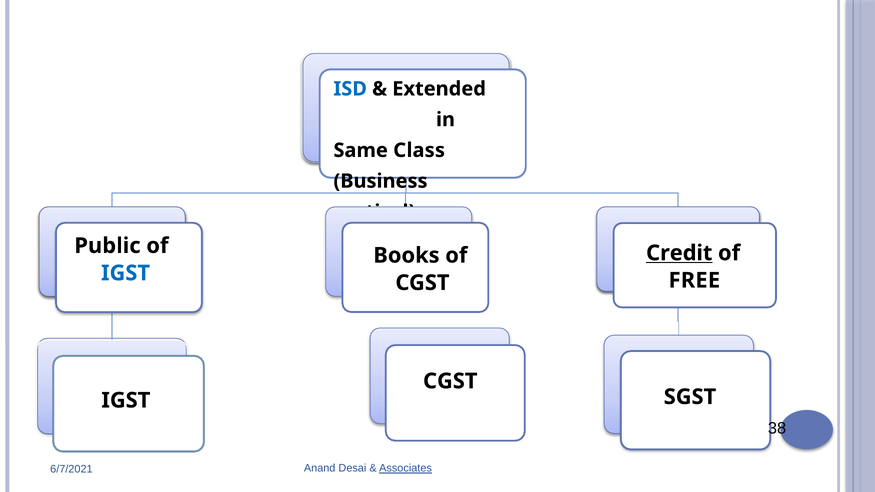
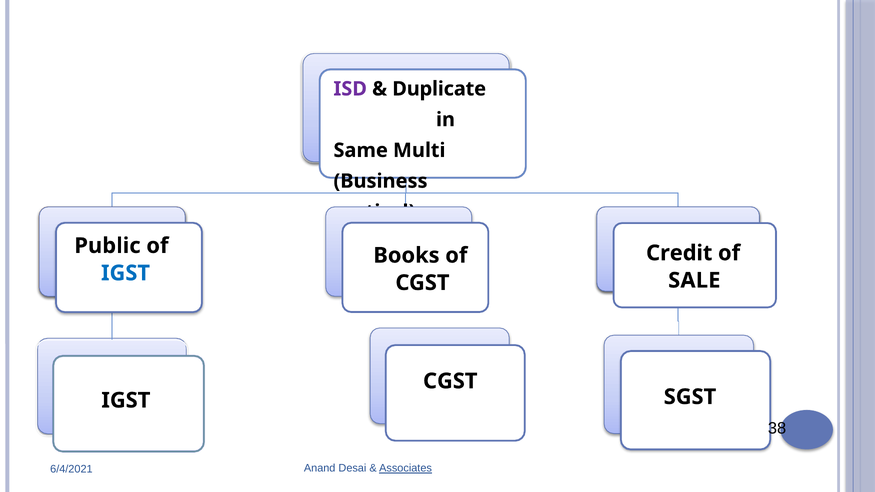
ISD colour: blue -> purple (350, 89)
Extended: Extended -> Duplicate (439, 89)
Class: Class -> Multi (419, 150)
Credit underline: present -> none (679, 253)
FREE: FREE -> SALE (694, 280)
6/7/2021: 6/7/2021 -> 6/4/2021 (71, 469)
